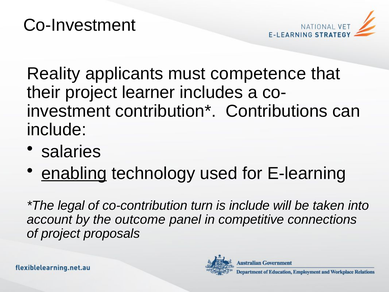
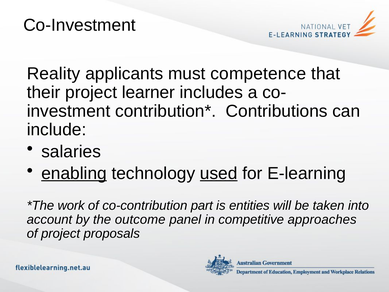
used underline: none -> present (219, 173)
legal: legal -> work (71, 205)
turn: turn -> part (202, 205)
is include: include -> entities (249, 205)
connections: connections -> approaches (322, 219)
